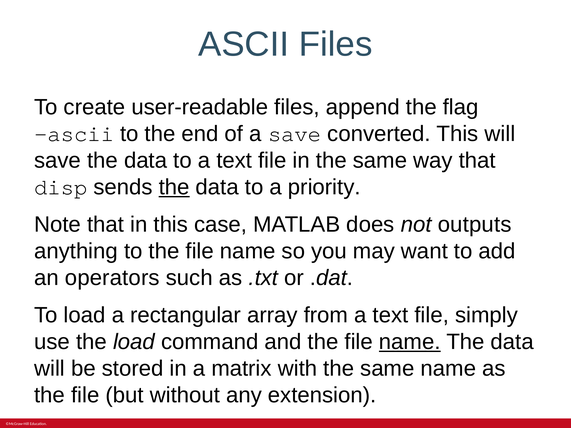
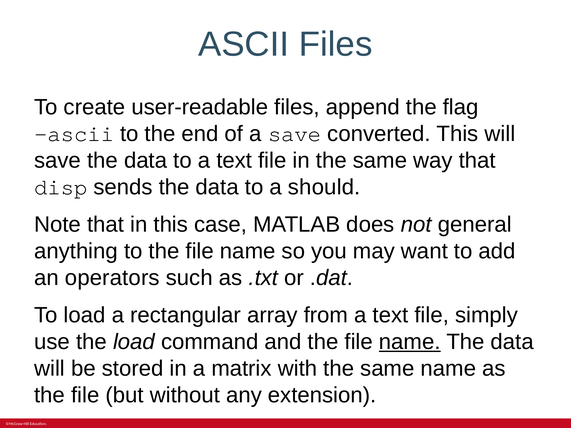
the underline: present -> none (174, 187)
priority: priority -> should (324, 187)
outputs: outputs -> general (475, 225)
